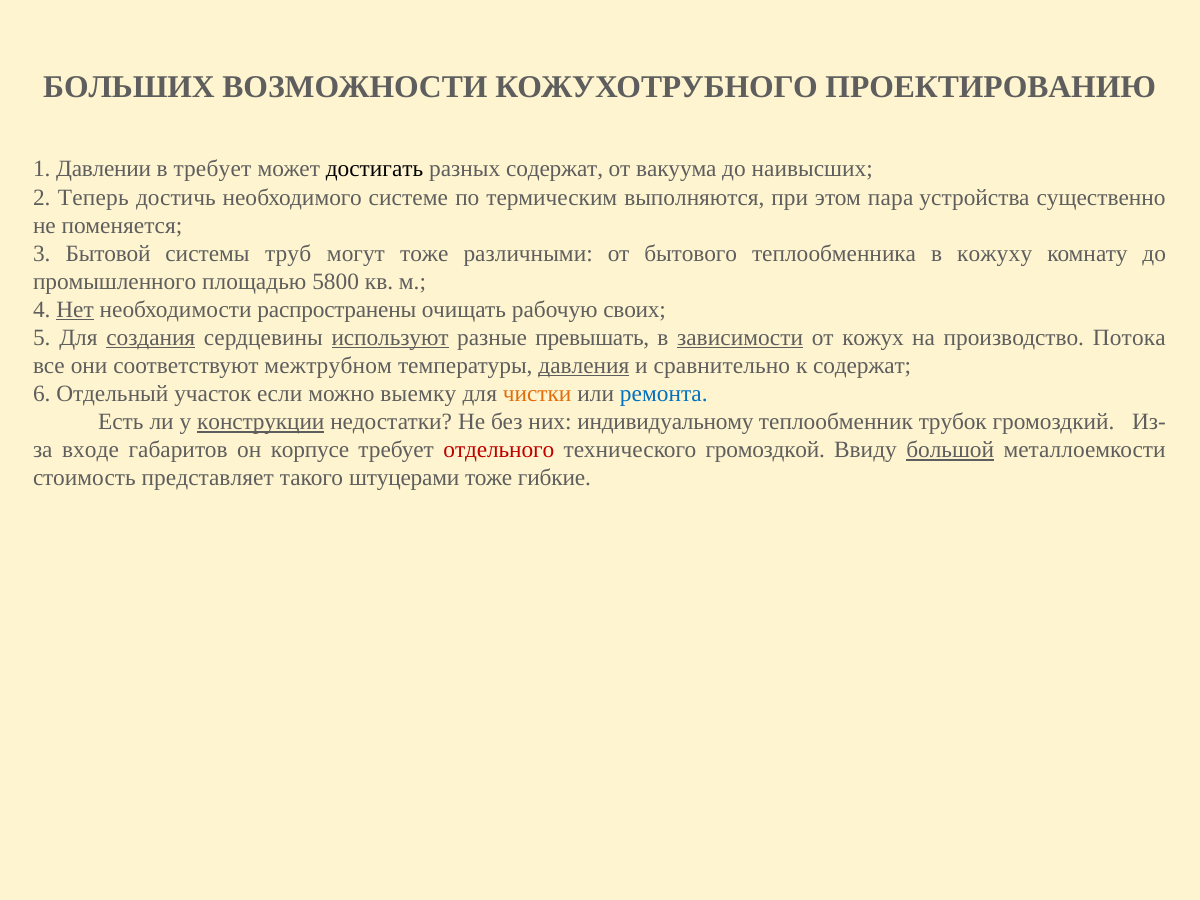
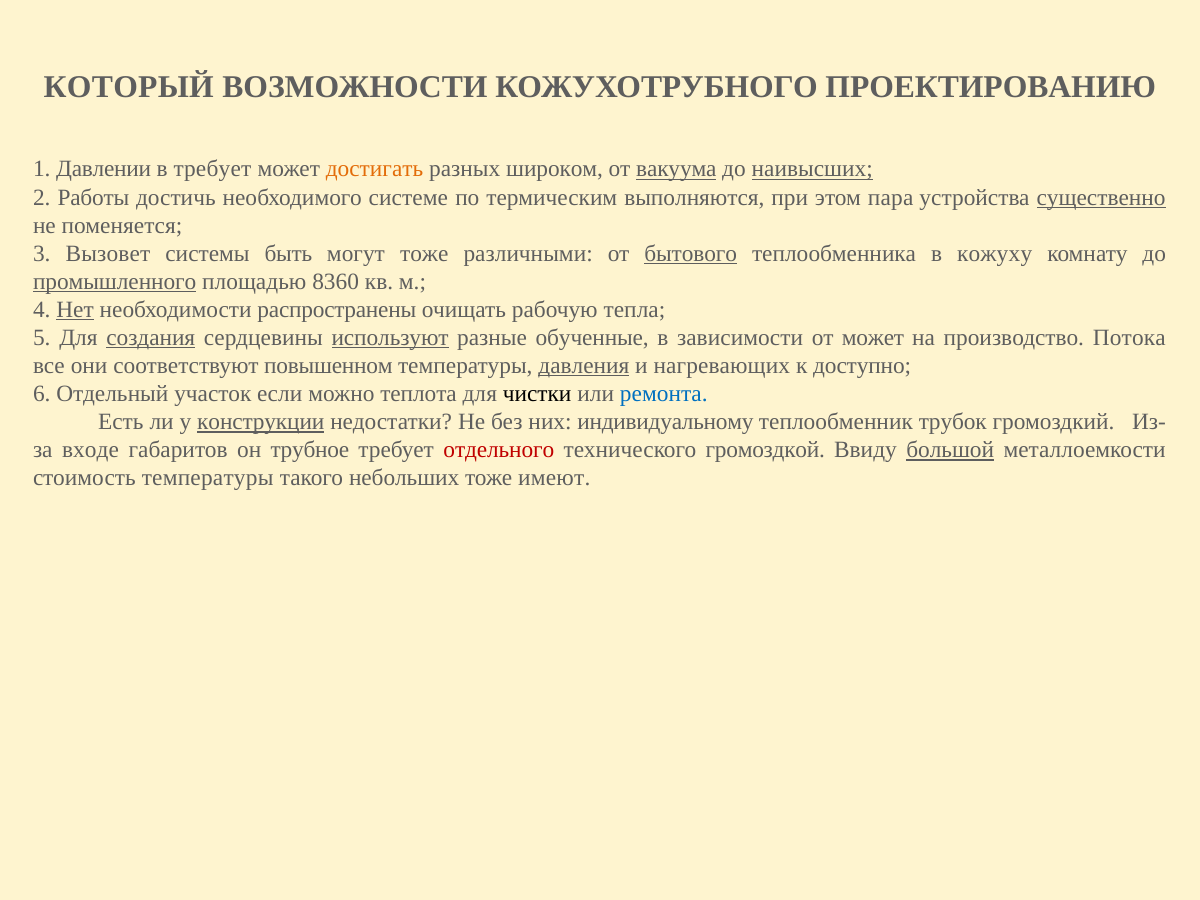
БОЛЬШИХ: БОЛЬШИХ -> КОТОРЫЙ (129, 87)
достигать colour: black -> orange (375, 169)
разных содержат: содержат -> широком (555, 169)
вакуума underline: none -> present (676, 169)
наивысших underline: none -> present (812, 169)
Теперь: Теперь -> Работы (93, 197)
существенно underline: none -> present (1101, 197)
Бытовой: Бытовой -> Вызовет (108, 253)
труб: труб -> быть (288, 253)
бытового underline: none -> present (691, 253)
промышленного underline: none -> present (115, 282)
5800: 5800 -> 8360 (336, 282)
своих: своих -> тепла (634, 310)
превышать: превышать -> обученные (592, 338)
зависимости underline: present -> none (740, 338)
от кожух: кожух -> может (873, 338)
межтрубном: межтрубном -> повышенном (328, 366)
сравнительно: сравнительно -> нагревающих (722, 366)
к содержат: содержат -> доступно (862, 366)
выемку: выемку -> теплота (419, 394)
чистки colour: orange -> black (537, 394)
корпусе: корпусе -> трубное (310, 450)
стоимость представляет: представляет -> температуры (208, 478)
штуцерами: штуцерами -> небольших (404, 478)
гибкие: гибкие -> имеют (554, 478)
